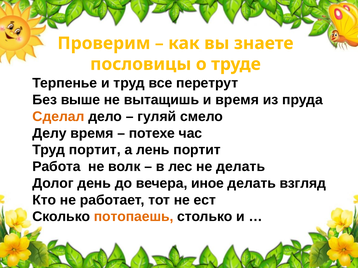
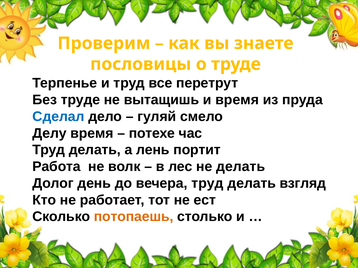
Без выше: выше -> труде (80, 100)
Сделал colour: orange -> blue (58, 117)
портит: портит -> делать (95, 150)
вечера иное: иное -> труд (207, 184)
